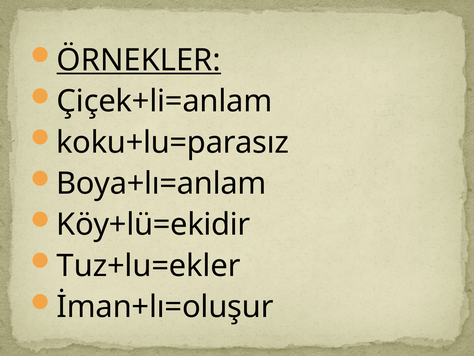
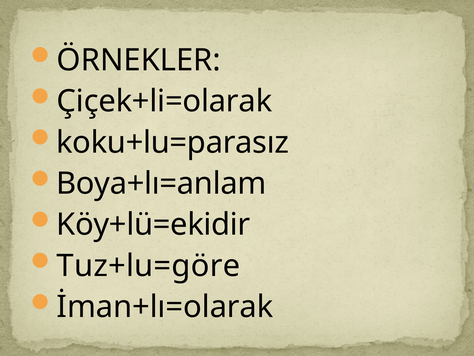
ÖRNEKLER underline: present -> none (139, 60)
Çiçek+li=anlam: Çiçek+li=anlam -> Çiçek+li=olarak (164, 101)
Tuz+lu=ekler: Tuz+lu=ekler -> Tuz+lu=göre (148, 266)
İman+lı=oluşur: İman+lı=oluşur -> İman+lı=olarak (165, 307)
